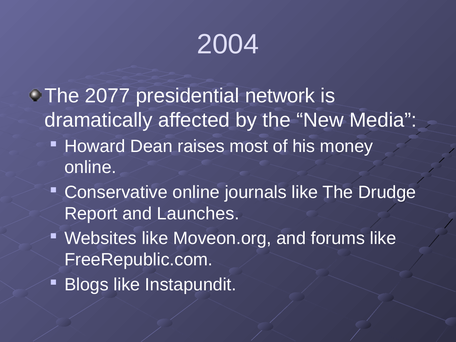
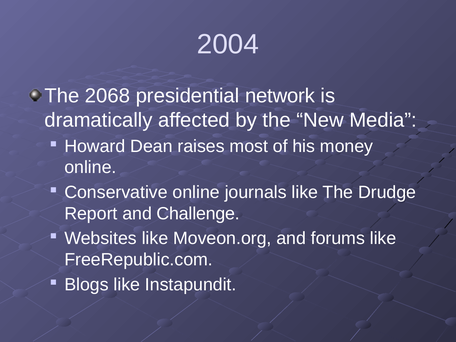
2077: 2077 -> 2068 (108, 96)
Launches: Launches -> Challenge (198, 214)
